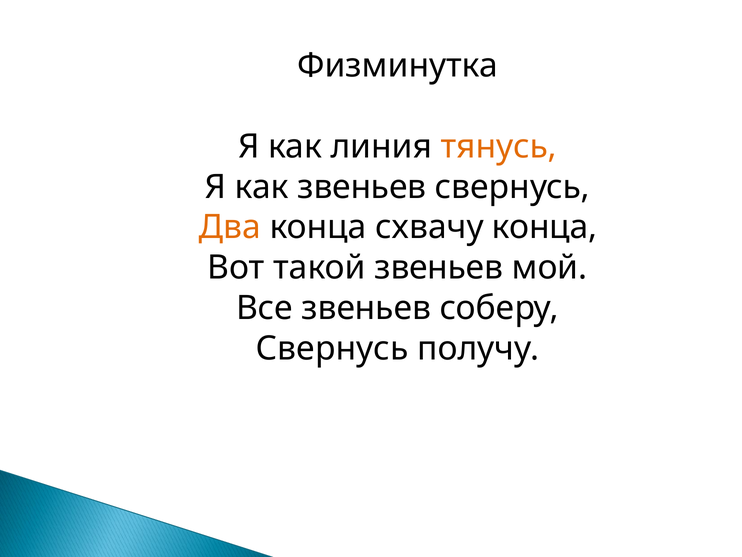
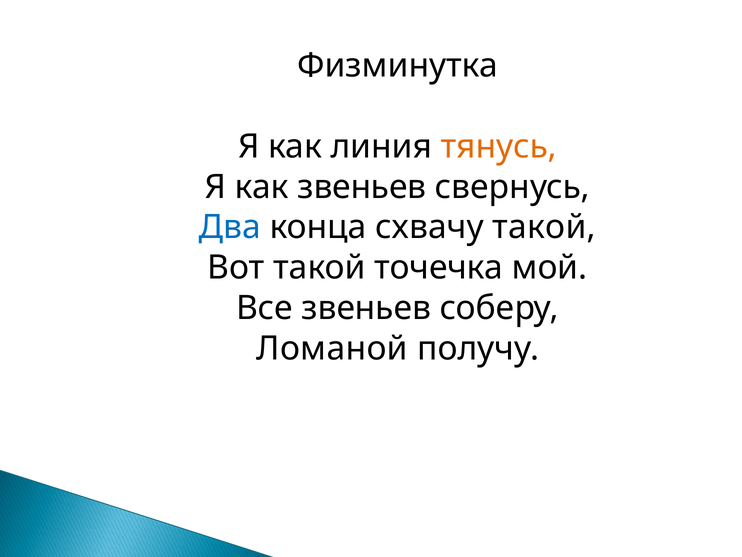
Два colour: orange -> blue (230, 227)
схвачу конца: конца -> такой (544, 227)
такой звеньев: звеньев -> точечка (439, 268)
Свернусь: Свернусь -> Ломаной (332, 348)
